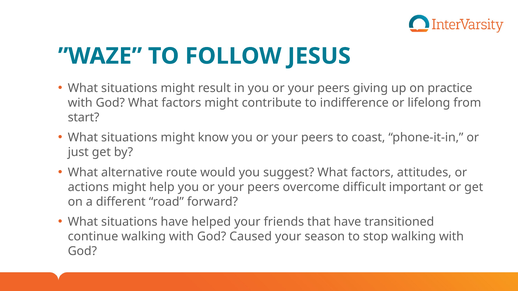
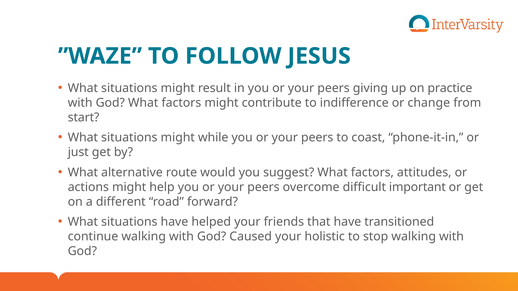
lifelong: lifelong -> change (429, 103)
know: know -> while (213, 138)
season: season -> holistic (325, 237)
